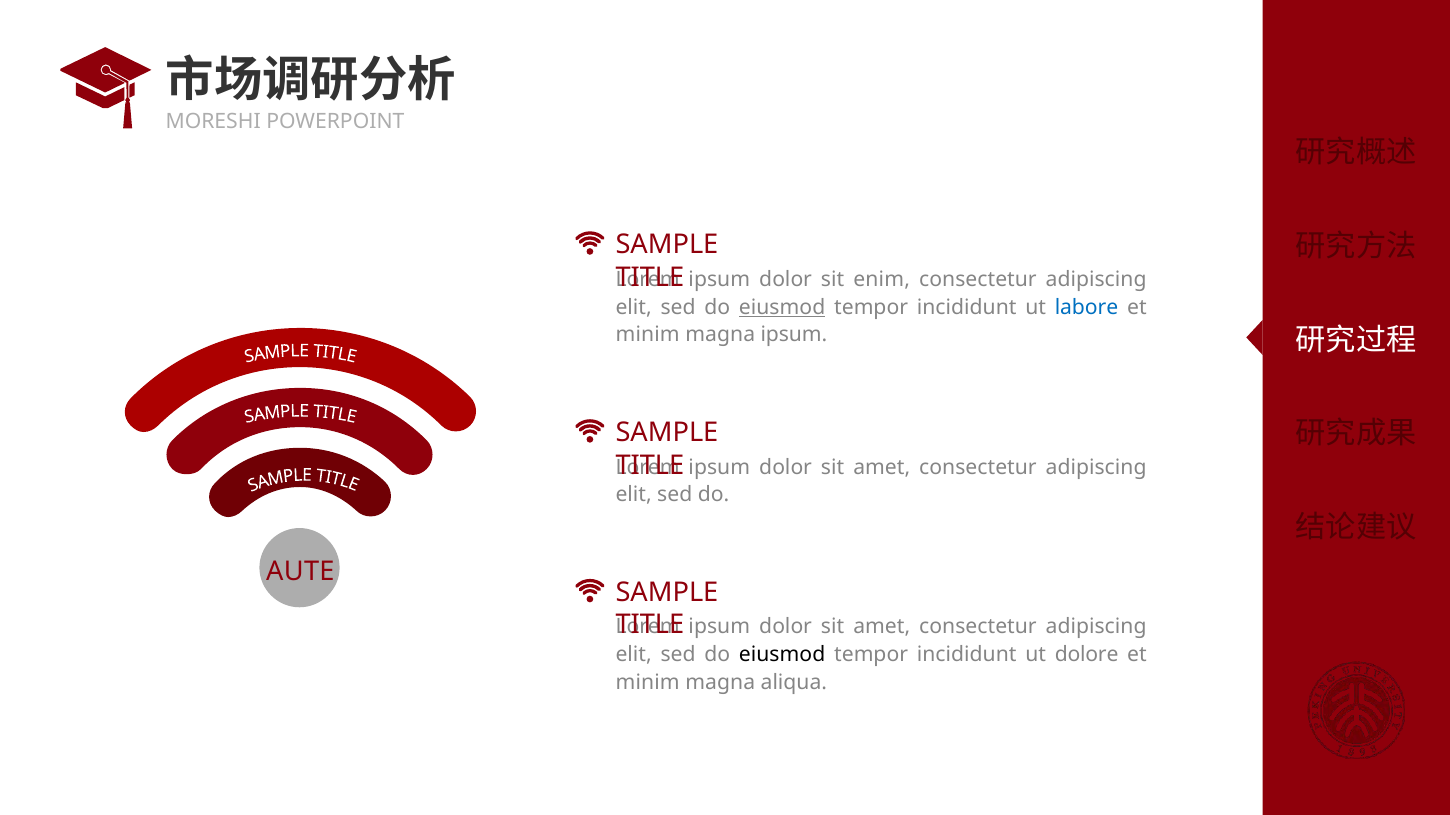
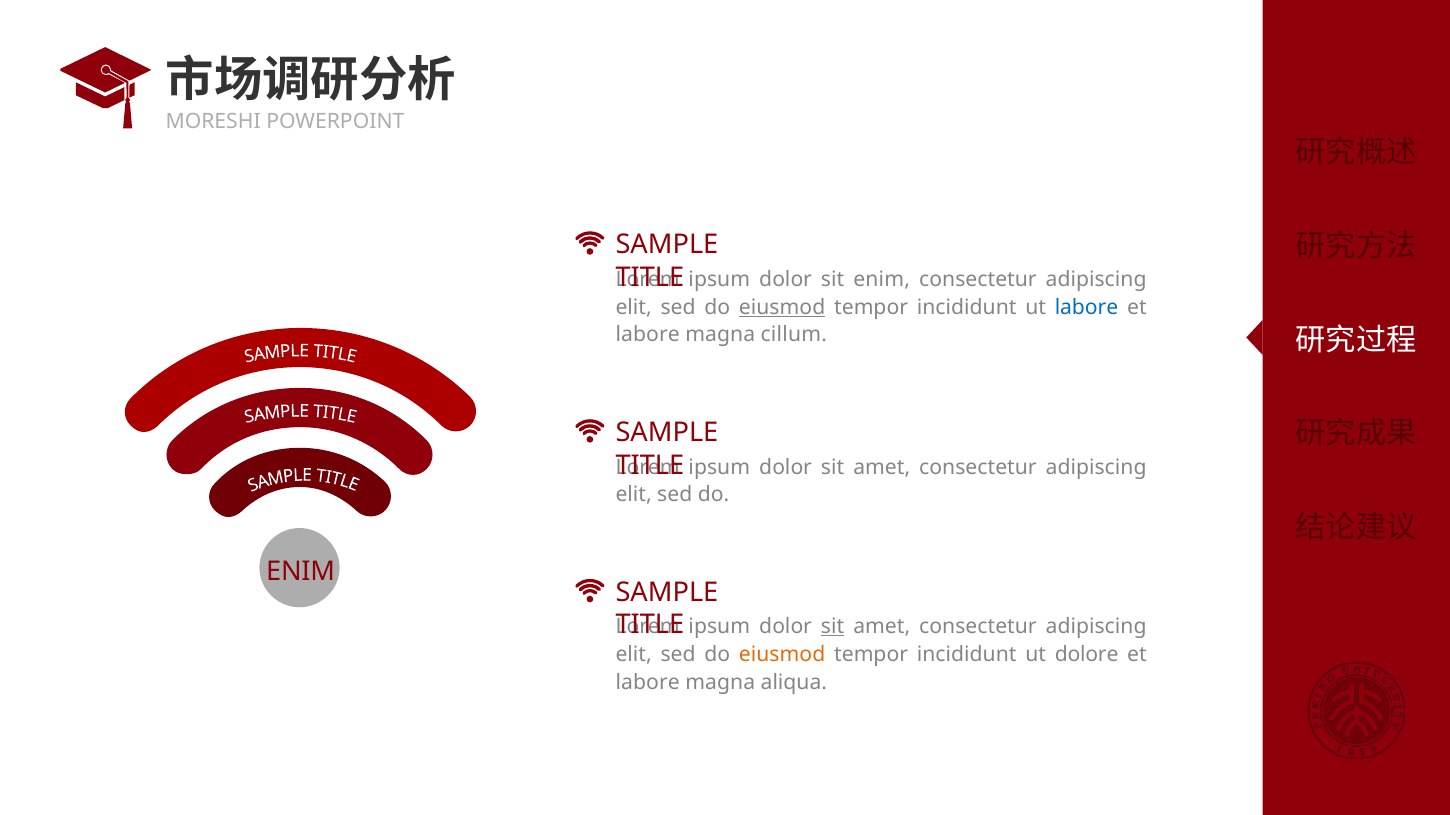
minim: minim -> labore (648, 335)
magna ipsum: ipsum -> cillum (794, 335)
AUTE: AUTE -> ENIM (301, 572)
sit underline: none -> present (833, 627)
eiusmod colour: black -> orange (782, 655)
minim: minim -> labore (648, 683)
